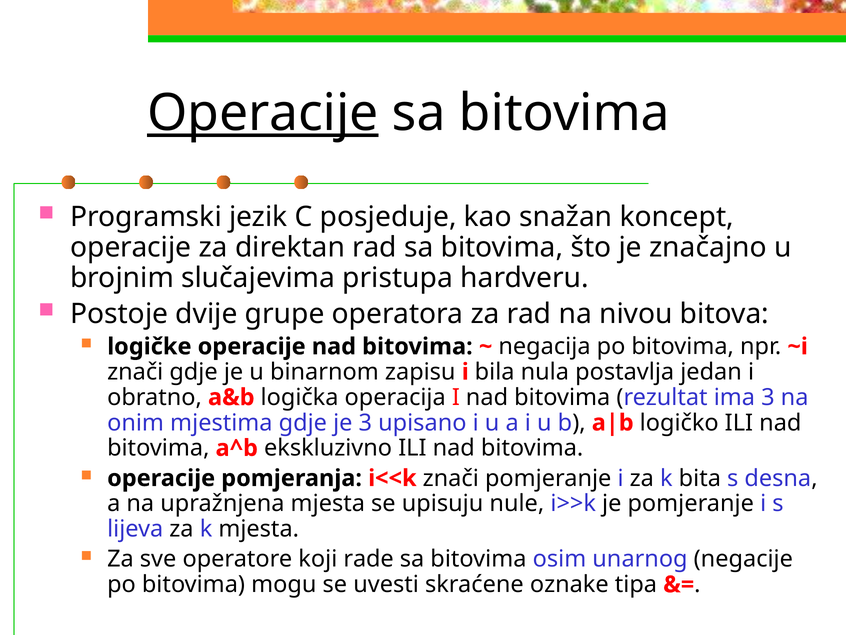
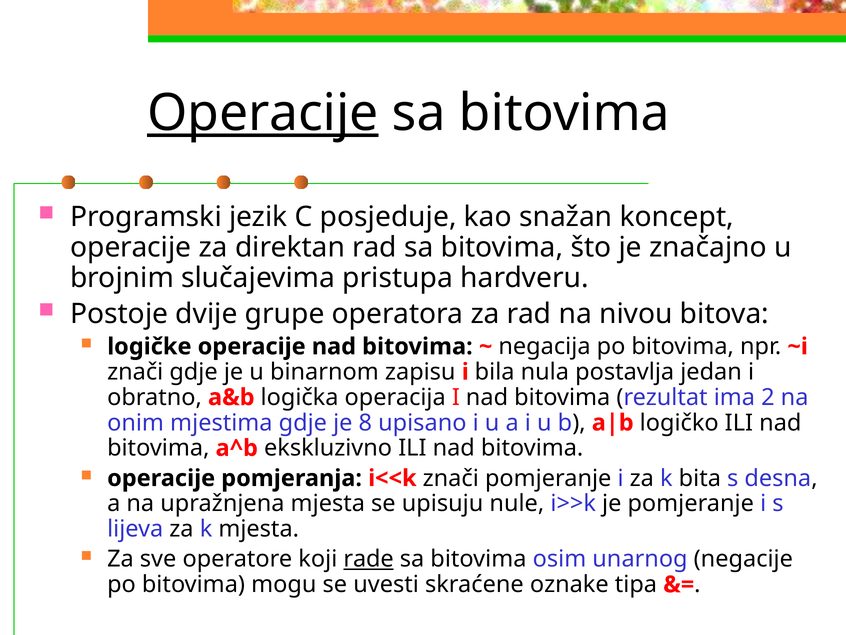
ima 3: 3 -> 2 (768, 397)
je 3: 3 -> 8 (365, 422)
rade underline: none -> present (369, 559)
